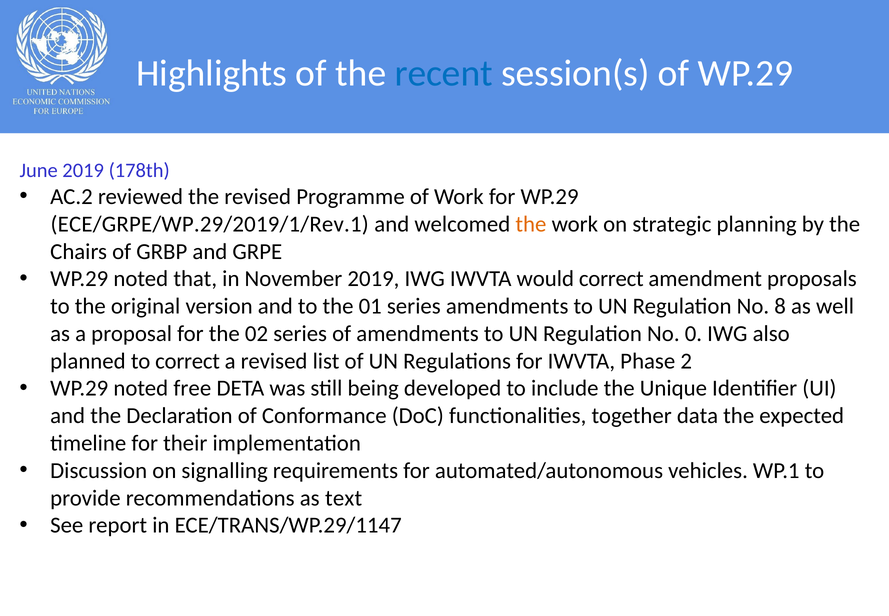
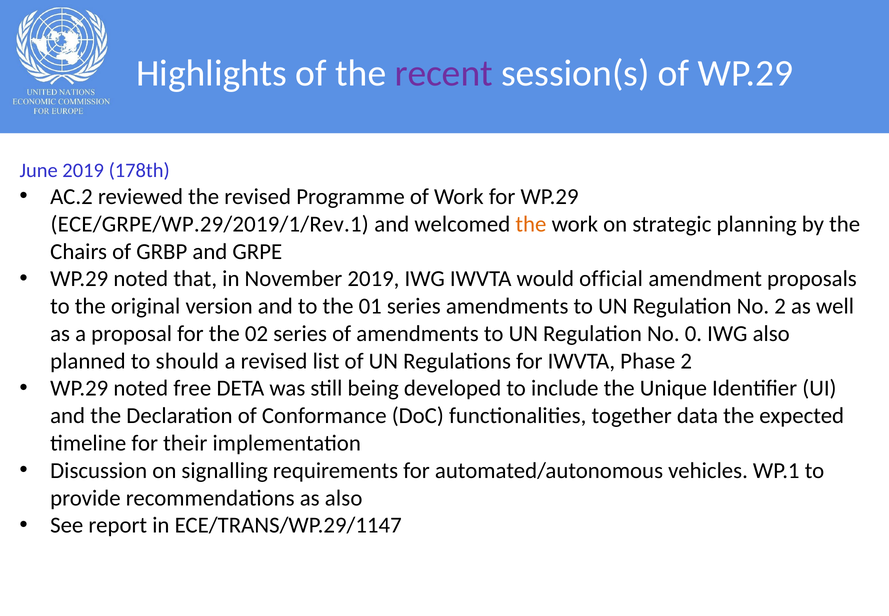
recent colour: blue -> purple (444, 73)
would correct: correct -> official (611, 279)
No 8: 8 -> 2 (780, 306)
to correct: correct -> should (187, 361)
as text: text -> also (344, 498)
